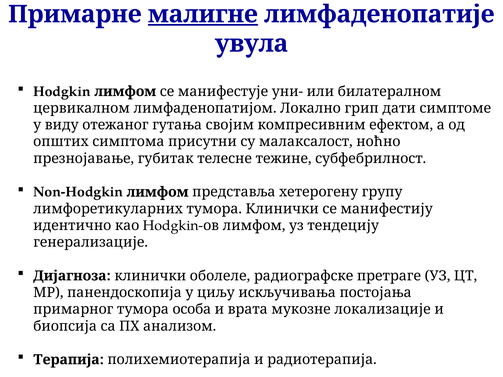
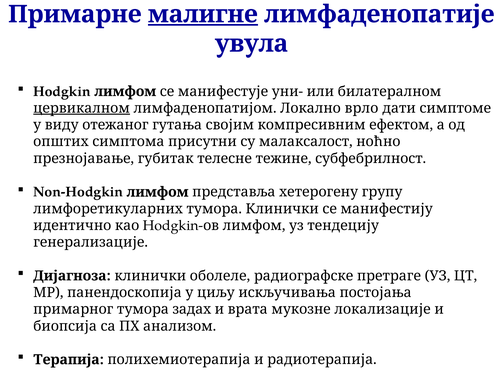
цервикалном underline: none -> present (82, 108)
грип: грип -> врло (362, 108)
особа: особа -> задах (192, 310)
